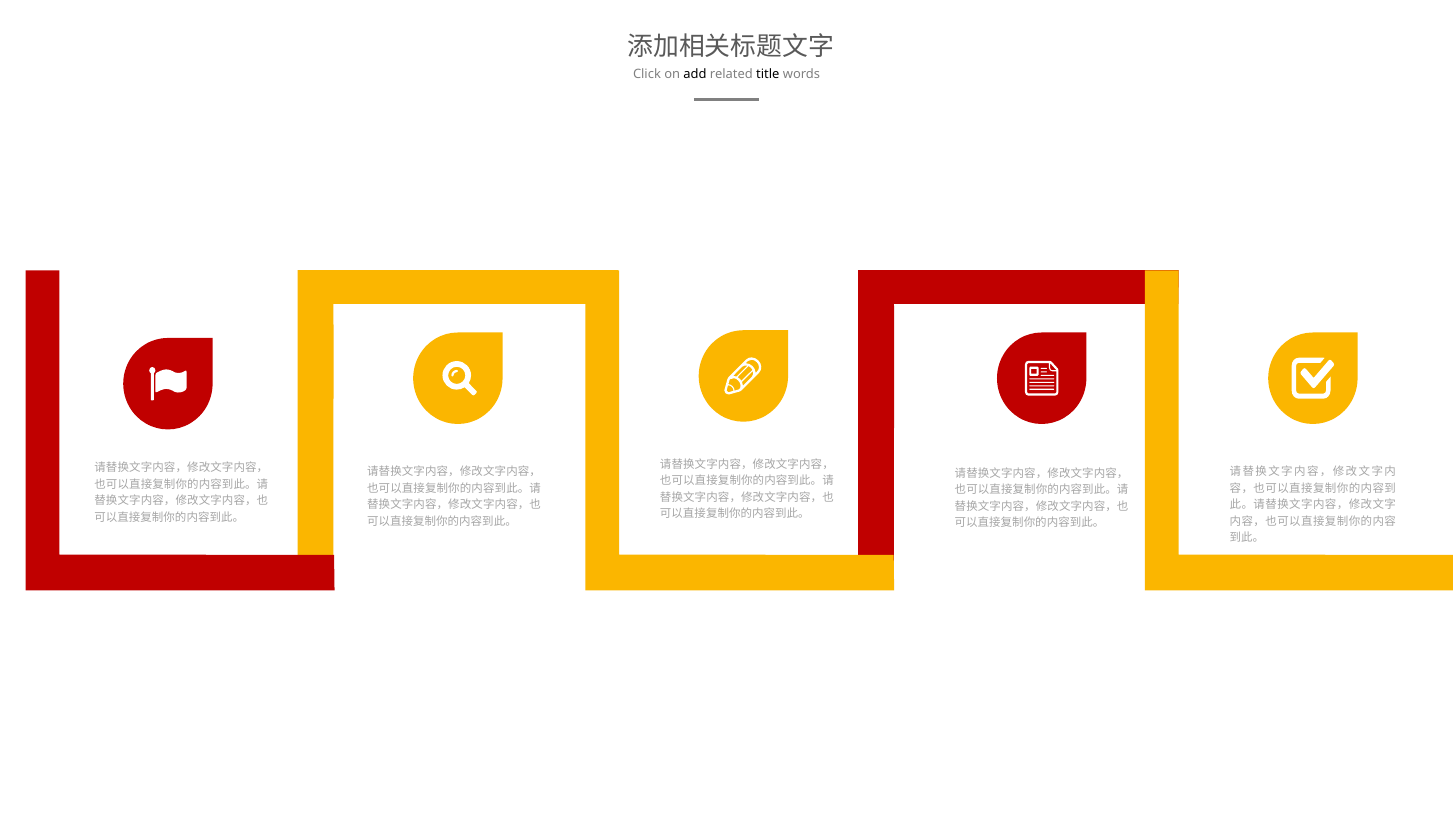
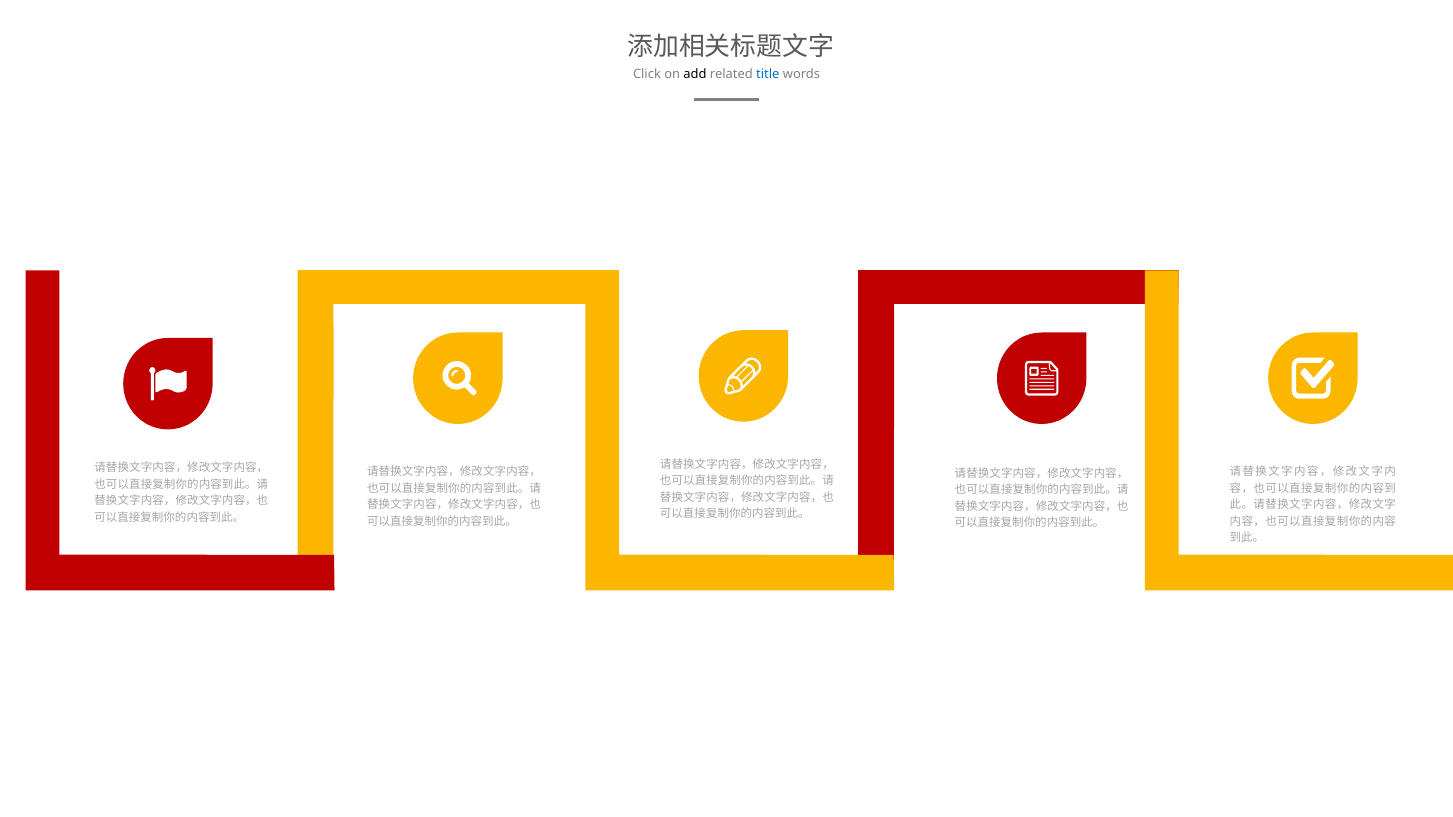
title colour: black -> blue (768, 74)
